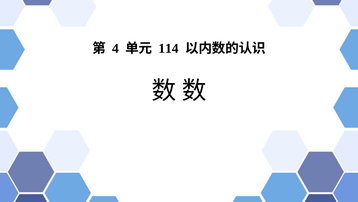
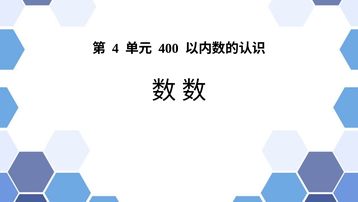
114: 114 -> 400 (168, 48)
